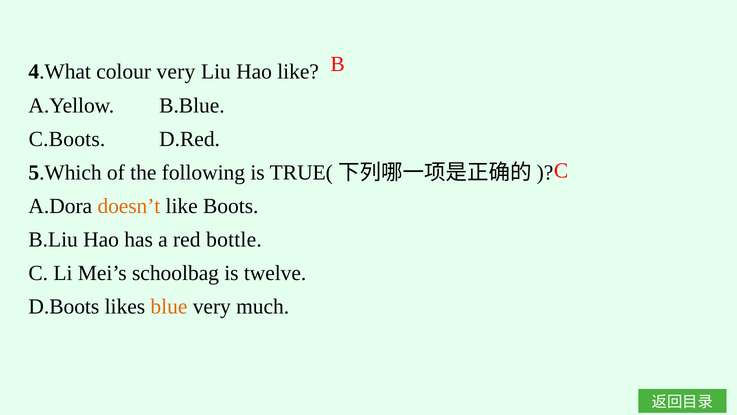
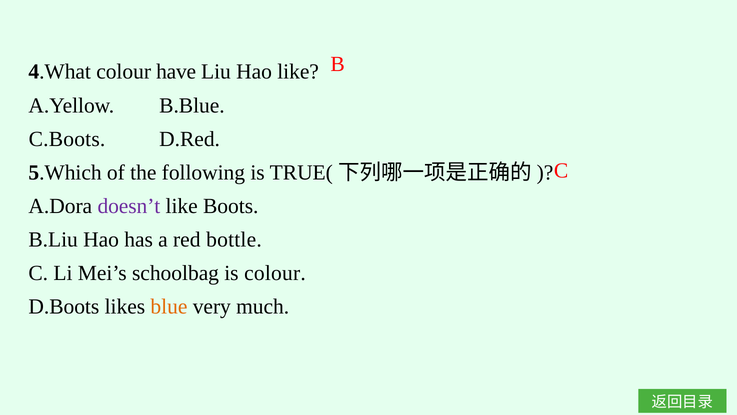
colour very: very -> have (176, 72)
doesn’t colour: orange -> purple (129, 206)
is twelve: twelve -> colour (275, 273)
